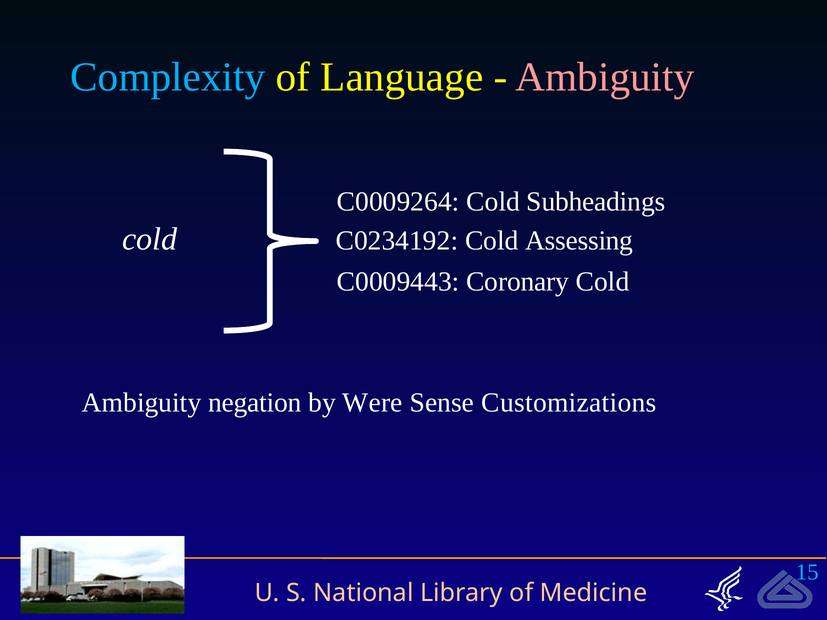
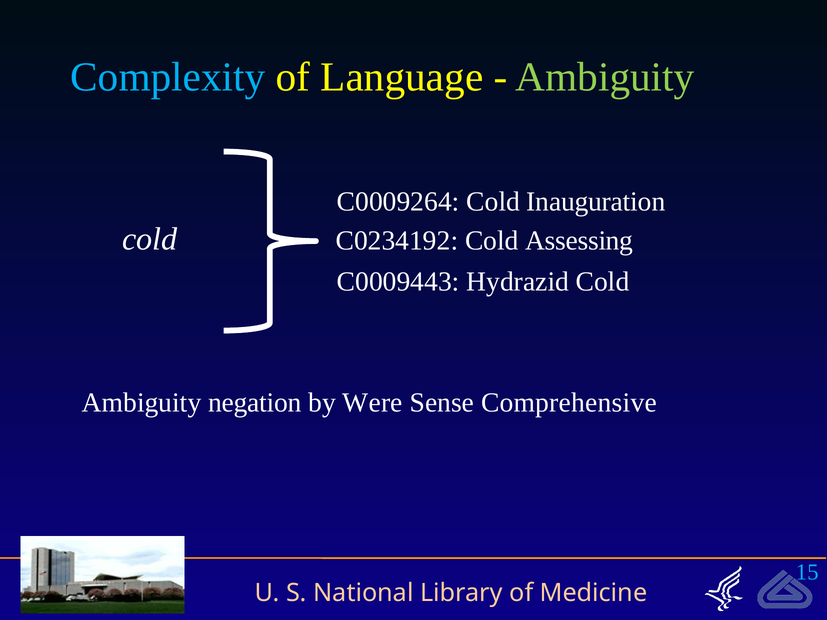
Ambiguity colour: pink -> light green (605, 77)
Subheadings: Subheadings -> Inauguration (596, 202)
Coronary: Coronary -> Hydrazid (518, 282)
Customizations: Customizations -> Comprehensive (569, 403)
